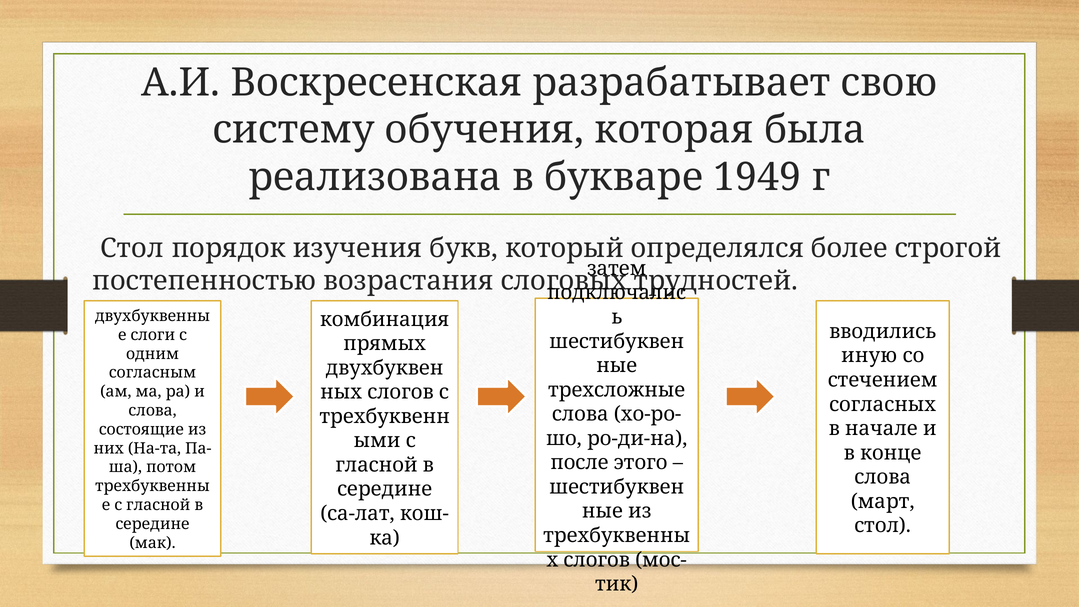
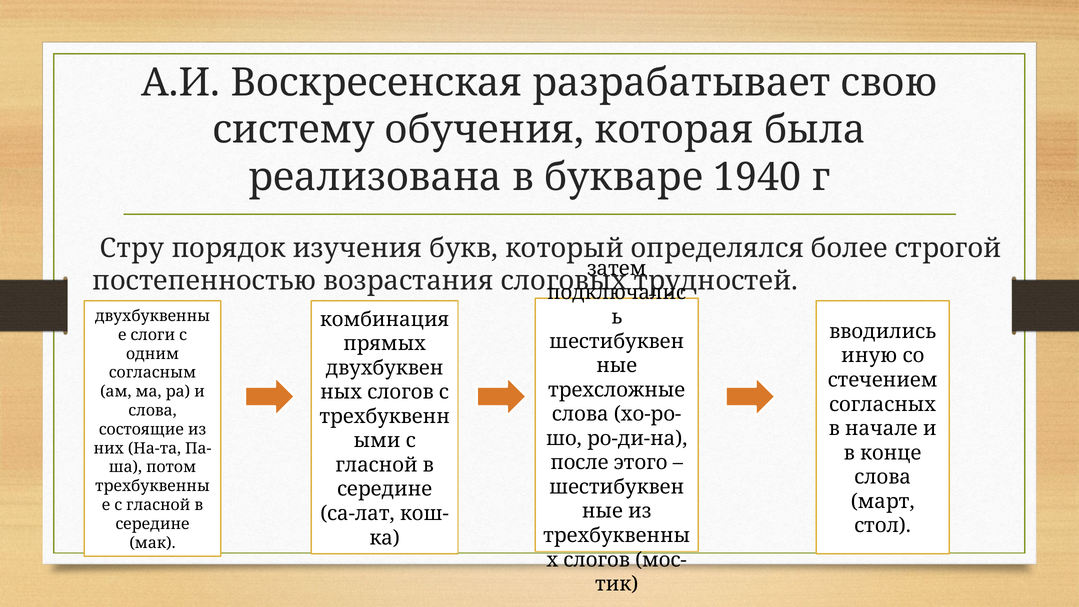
1949: 1949 -> 1940 (757, 177)
Стол: Стол -> Стру (132, 248)
